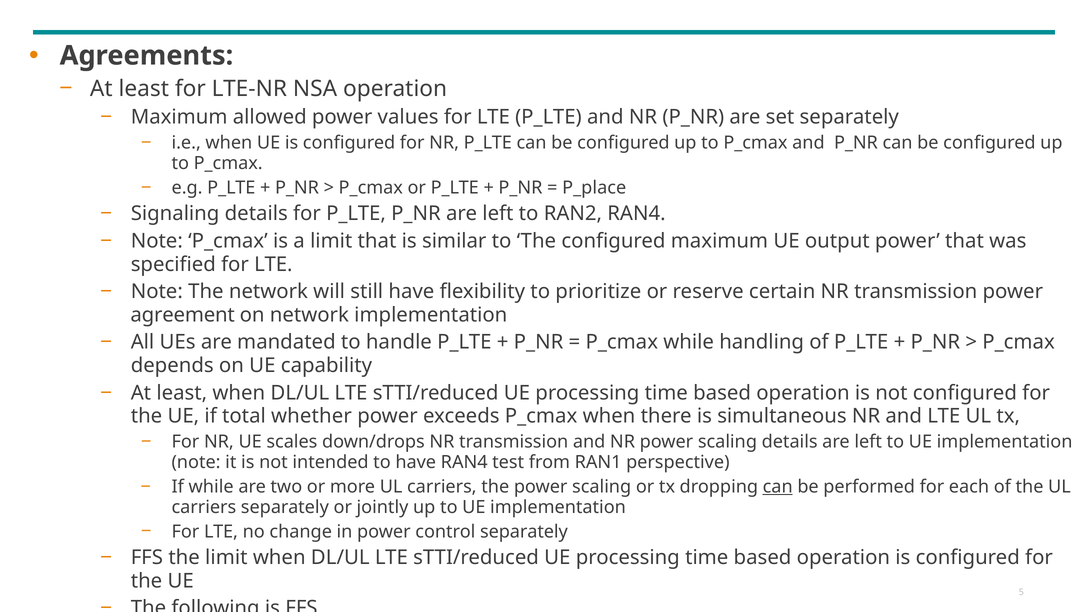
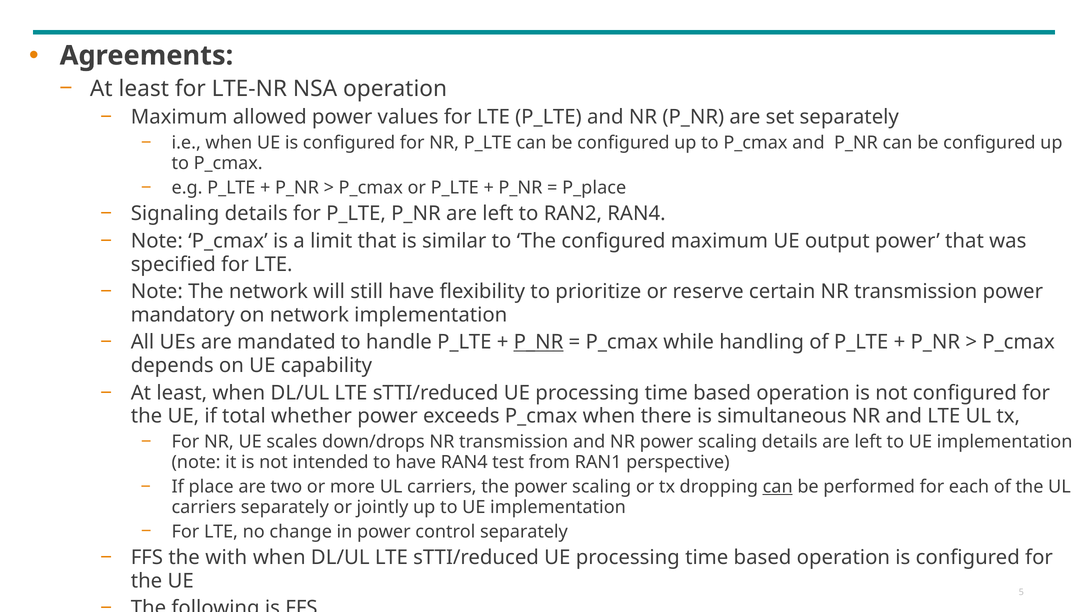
agreement: agreement -> mandatory (183, 315)
P_NR underline: none -> present (539, 342)
If while: while -> place (211, 487)
the limit: limit -> with (226, 558)
